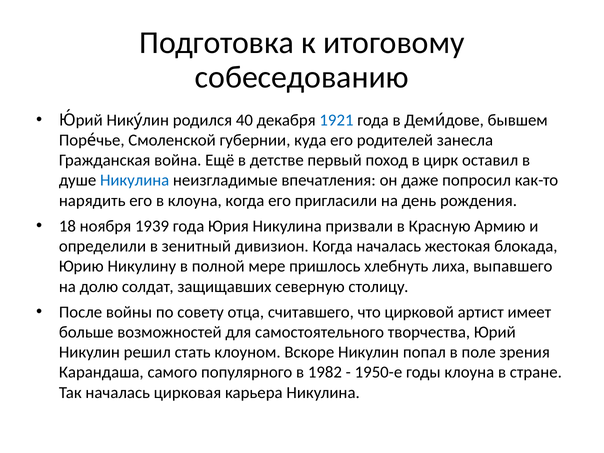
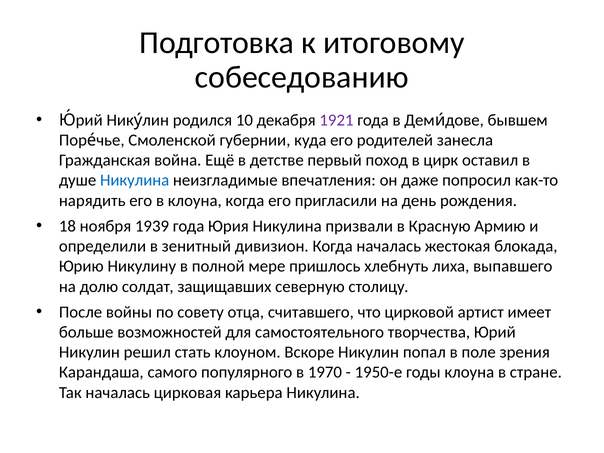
40: 40 -> 10 (244, 120)
1921 colour: blue -> purple (336, 120)
1982: 1982 -> 1970 (325, 372)
